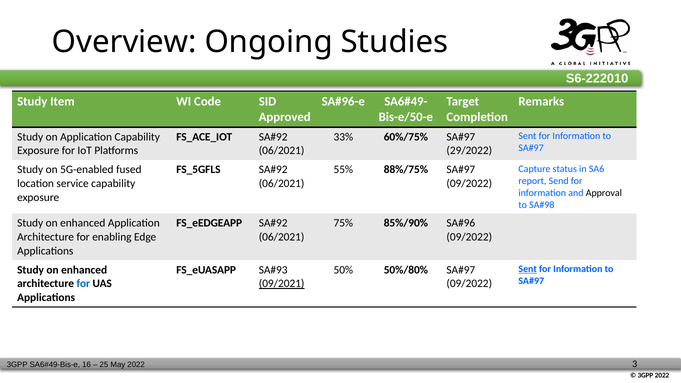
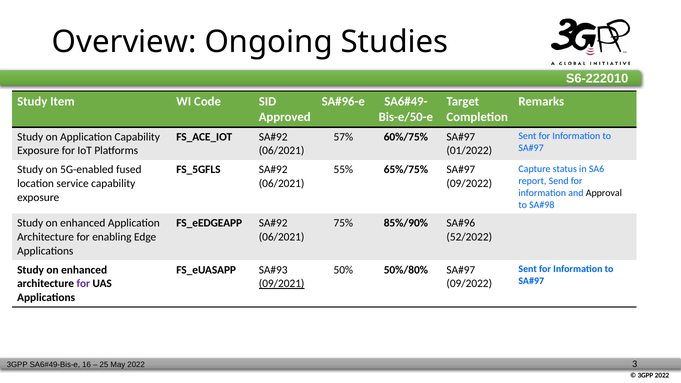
33%: 33% -> 57% (343, 137)
29/2022: 29/2022 -> 01/2022 (469, 151)
88%/75%: 88%/75% -> 65%/75% (406, 170)
09/2022: 09/2022 -> 52/2022 (469, 237)
Sent underline: present -> none (528, 269)
for colour: blue -> purple (83, 284)
